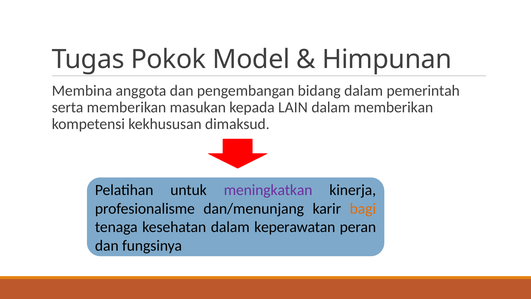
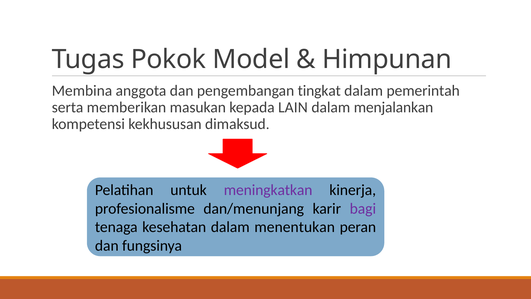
bidang: bidang -> tingkat (319, 91)
dalam memberikan: memberikan -> menjalankan (394, 107)
bagi colour: orange -> purple (363, 208)
keperawatan: keperawatan -> menentukan (295, 227)
